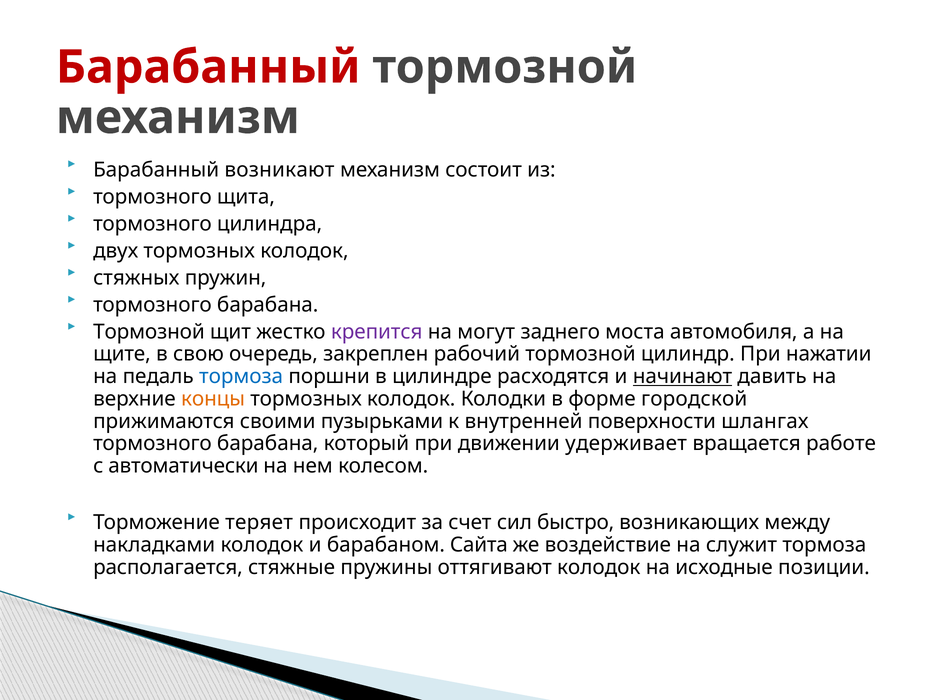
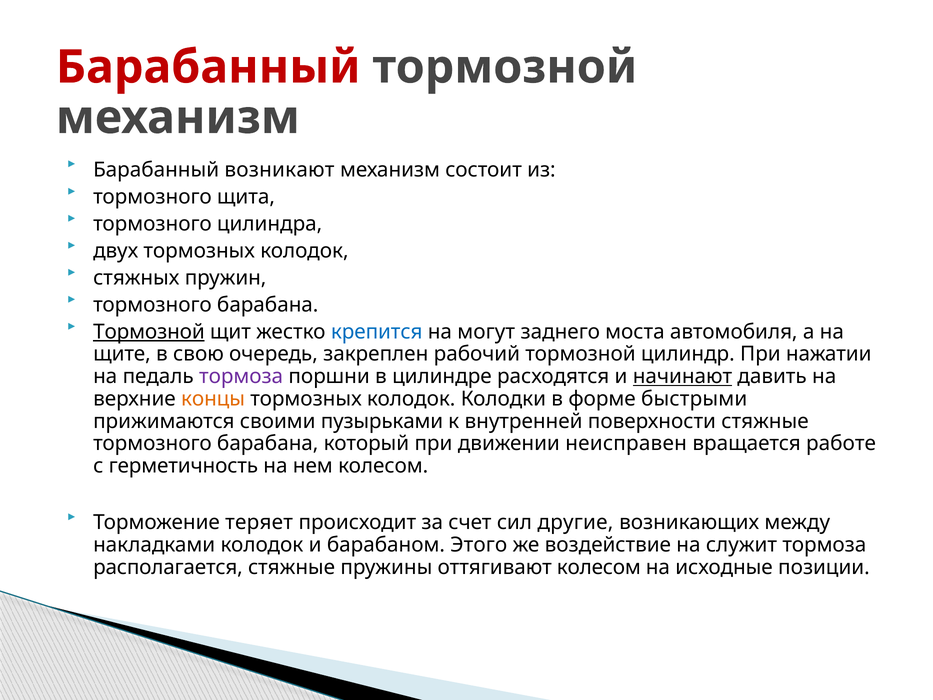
Тормозной underline: none -> present (149, 332)
крепится colour: purple -> blue (377, 332)
тормоза colour: blue -> purple (241, 376)
городской: городской -> быстрыми (694, 399)
поверхности шлангах: шлангах -> стяжные (765, 421)
удерживает: удерживает -> неисправен (626, 443)
автоматически: автоматически -> герметичность (183, 466)
быстро: быстро -> другие (575, 522)
Сайта: Сайта -> Этого (479, 545)
оттягивают колодок: колодок -> колесом (599, 567)
